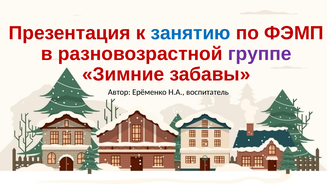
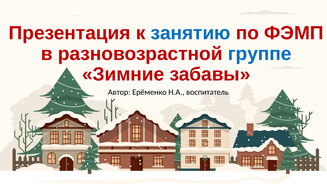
группе colour: purple -> blue (260, 54)
